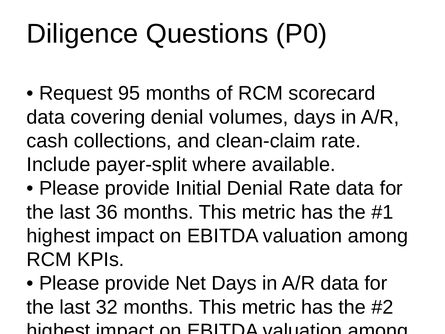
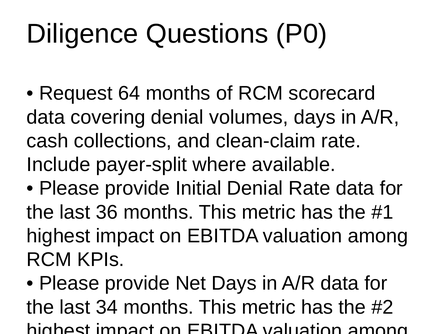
95: 95 -> 64 (129, 93)
32: 32 -> 34 (107, 307)
